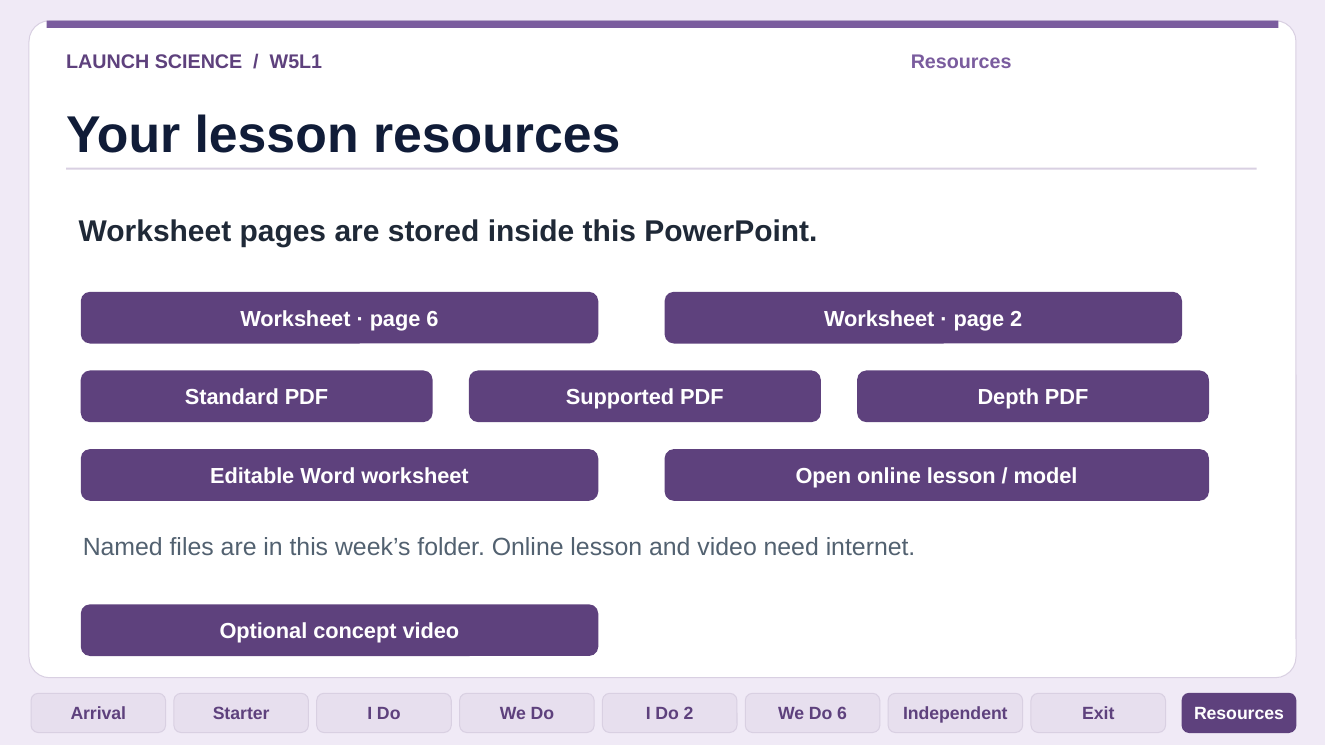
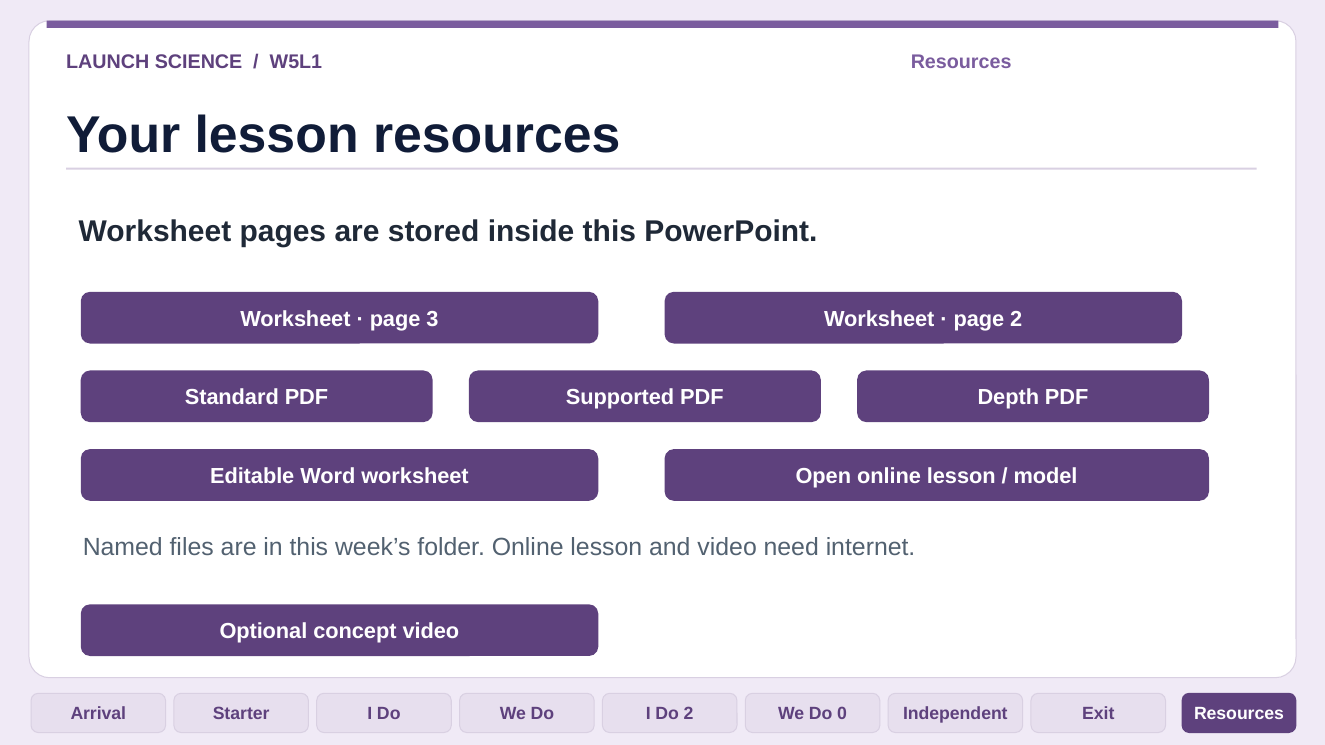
page 6: 6 -> 3 (432, 319)
Do 6: 6 -> 0 (842, 714)
